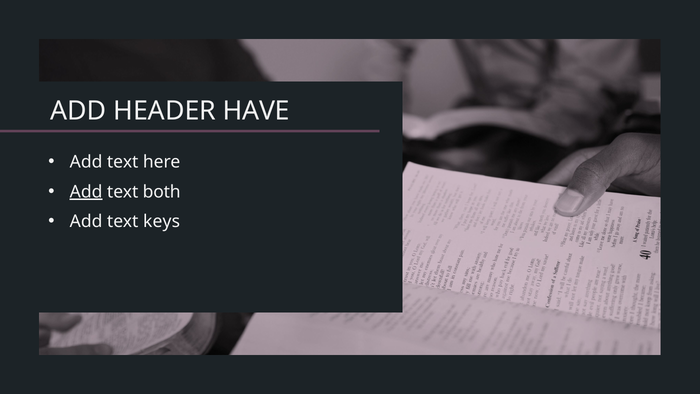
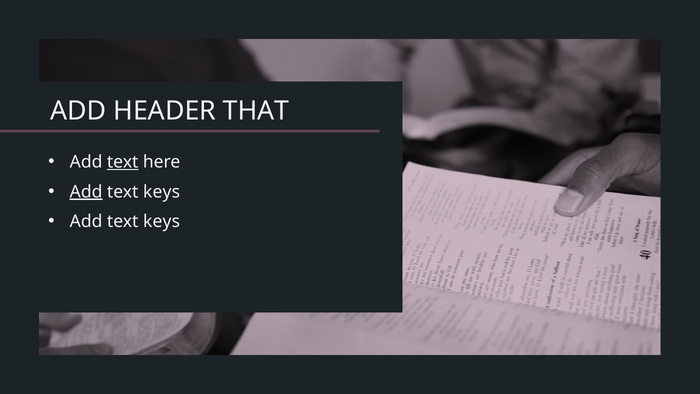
HAVE: HAVE -> THAT (256, 111)
text underline: none -> present (123, 162)
both: both -> keys (162, 192)
